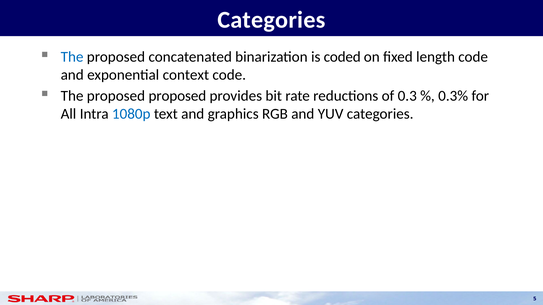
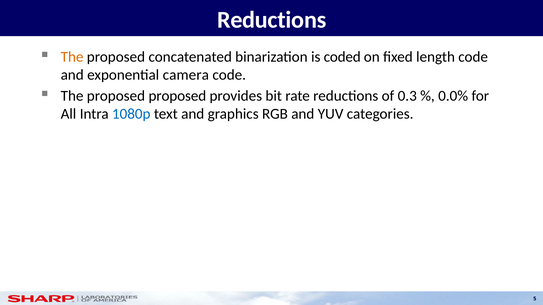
Categories: Categories -> Reductions (272, 20)
The colour: blue -> orange (72, 57)
context: context -> camera (186, 75)
0.3%: 0.3% -> 0.0% (453, 96)
